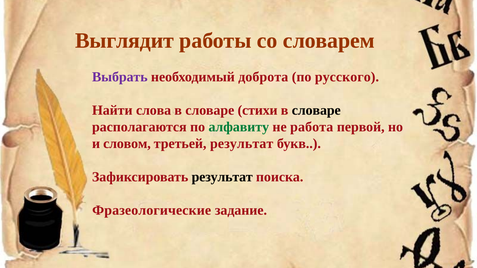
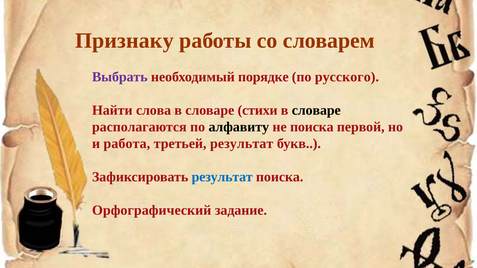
Выглядит: Выглядит -> Признаку (124, 41)
доброта: доброта -> порядке (263, 77)
алфавиту colour: green -> black (239, 127)
не работа: работа -> поиска (312, 127)
словом: словом -> работа (127, 144)
результат colour: black -> blue (222, 177)
Фразеологические: Фразеологические -> Орфографический (152, 211)
